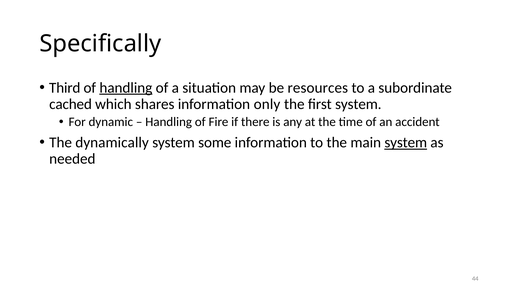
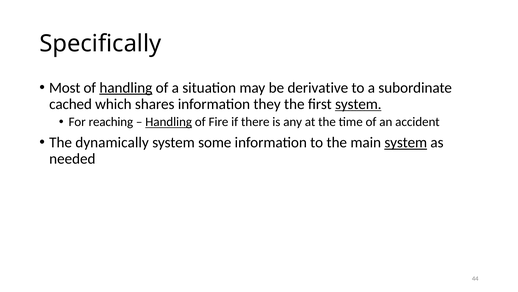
Third: Third -> Most (65, 88)
resources: resources -> derivative (318, 88)
only: only -> they (267, 104)
system underline: none -> present (358, 104)
dynamic: dynamic -> reaching (111, 122)
Handling underline: none -> present (169, 122)
